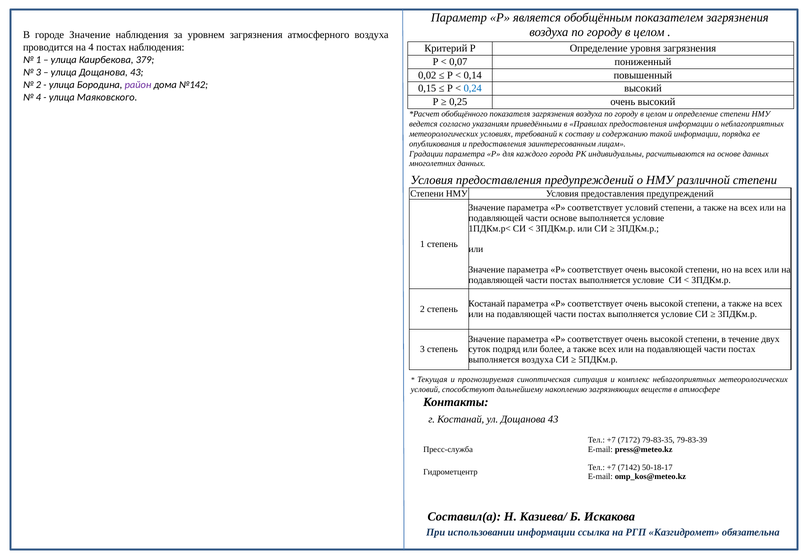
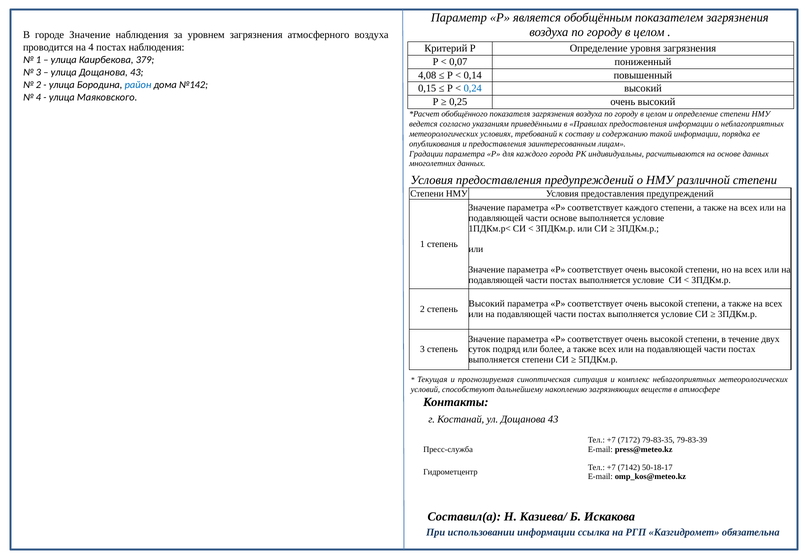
0,02: 0,02 -> 4,08 (427, 75)
район colour: purple -> blue (138, 85)
соответствует условий: условий -> каждого (642, 208)
Костанай: Костанай -> Высокий (487, 304)
выполняется воздуха: воздуха -> степени (538, 360)
